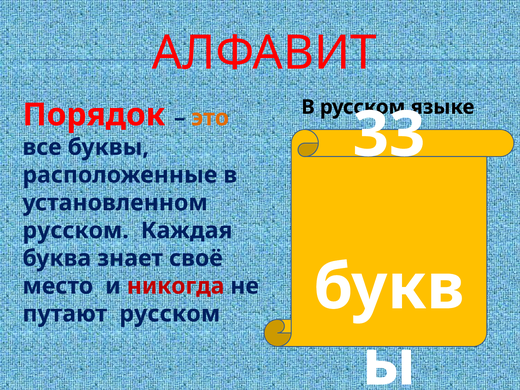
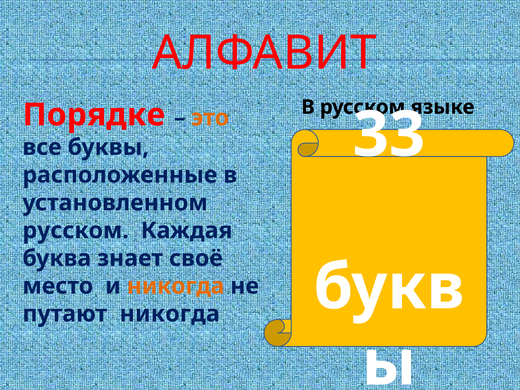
Порядок: Порядок -> Порядке (94, 115)
никогда colour: red -> orange (176, 286)
путают русском: русском -> никогда (170, 314)
